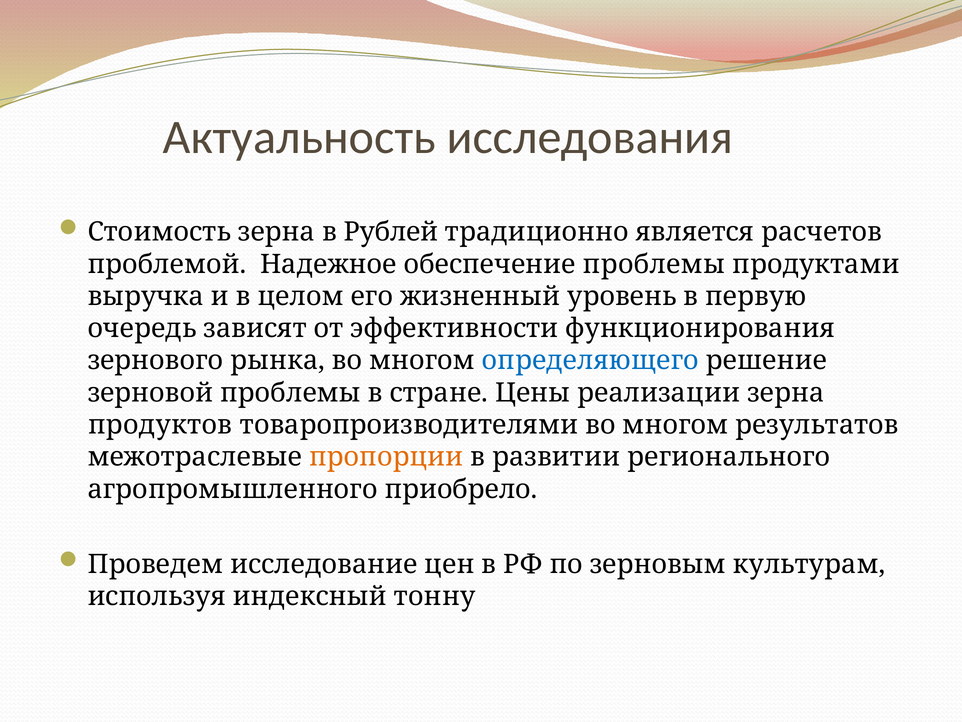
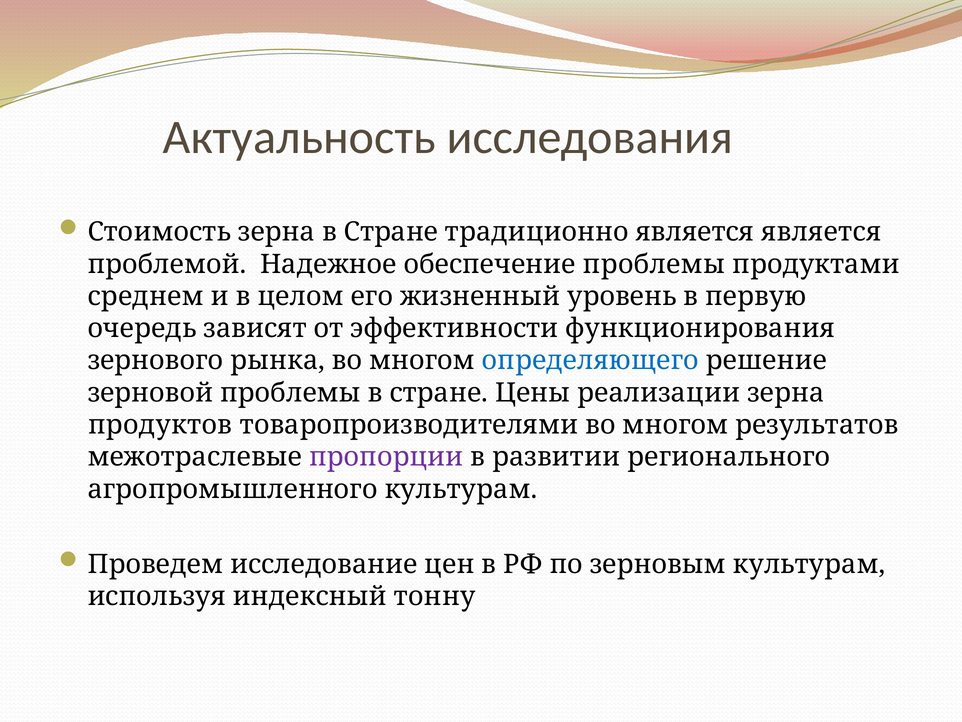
зерна в Рублей: Рублей -> Стране (391, 232)
является расчетов: расчетов -> является (821, 232)
выручка: выручка -> среднем (146, 296)
пропорции colour: orange -> purple (386, 457)
агропромышленного приобрело: приобрело -> культурам (461, 489)
